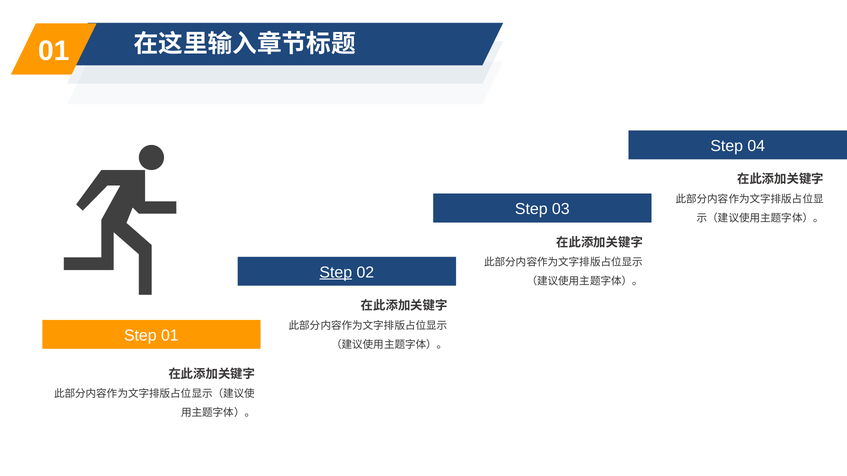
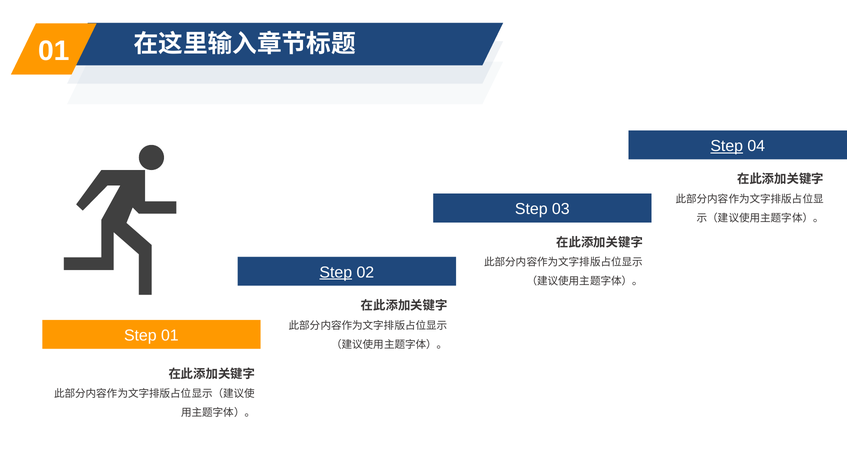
Step underline: none -> present (727, 146)
